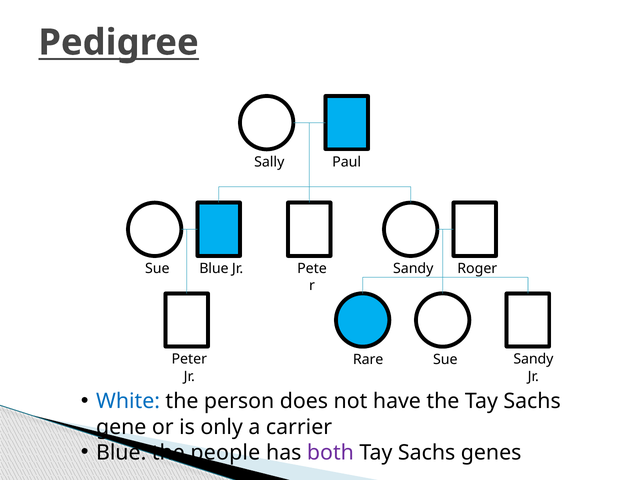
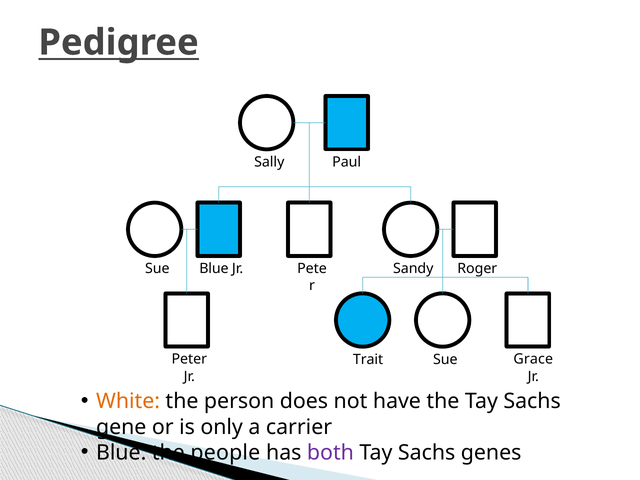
Rare: Rare -> Trait (368, 359)
Sue Sandy: Sandy -> Grace (533, 359)
White colour: blue -> orange (128, 401)
